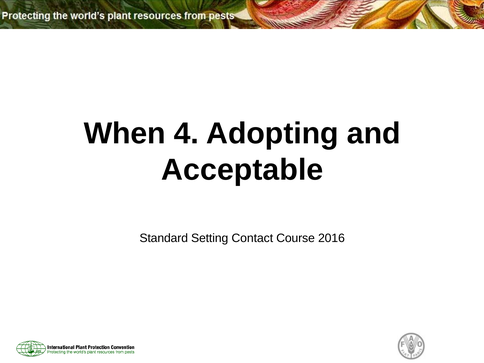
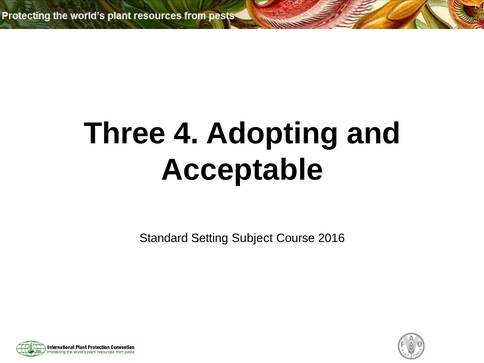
When: When -> Three (125, 133)
Contact: Contact -> Subject (252, 238)
